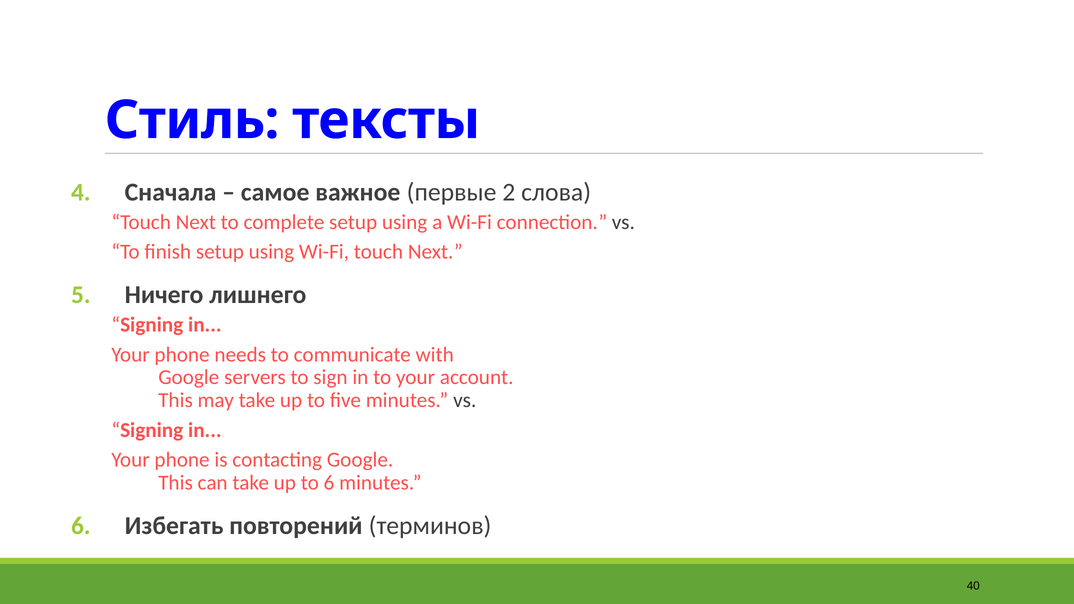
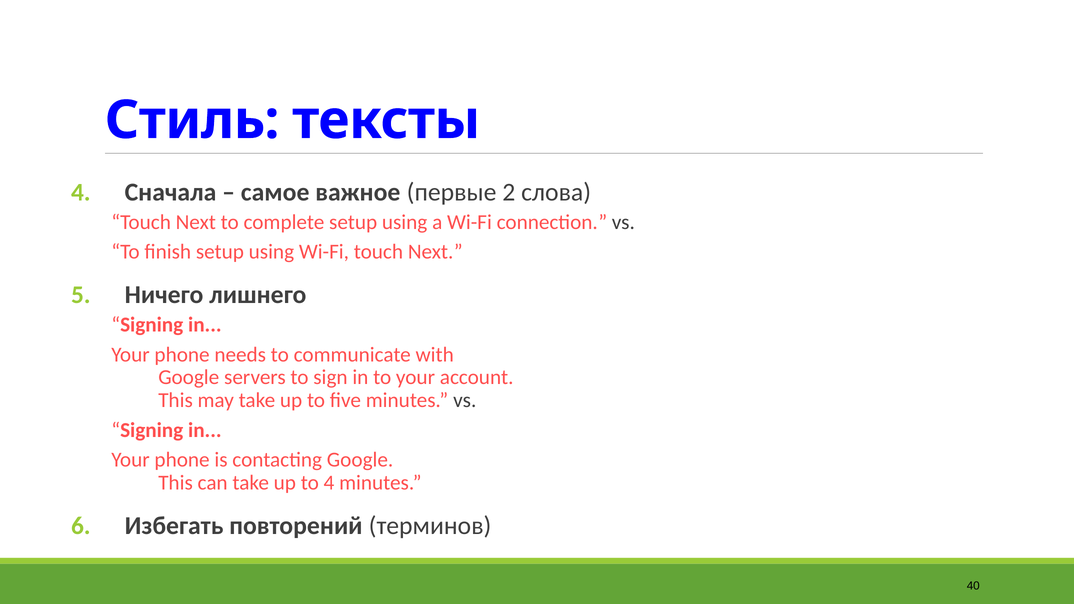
to 6: 6 -> 4 (329, 483)
